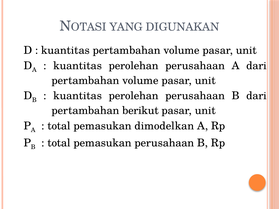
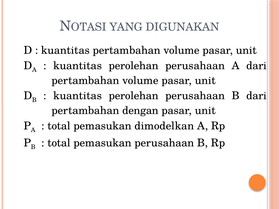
berikut: berikut -> dengan (140, 111)
